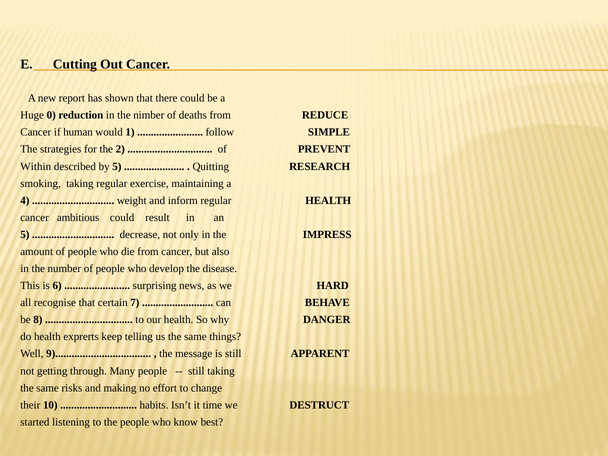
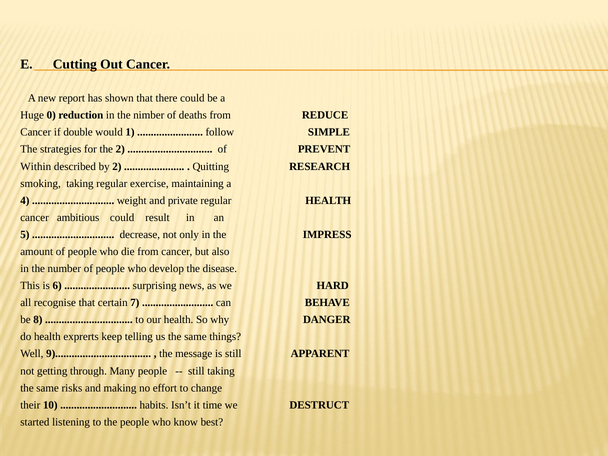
human: human -> double (78, 132)
by 5: 5 -> 2 (117, 166)
inform: inform -> private (183, 200)
